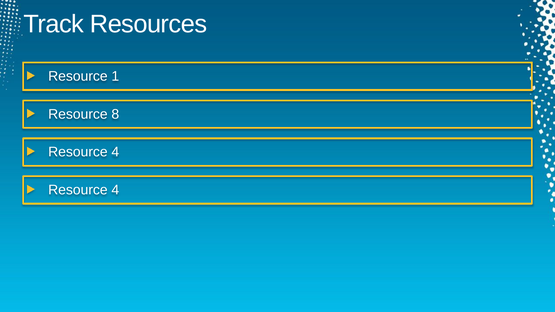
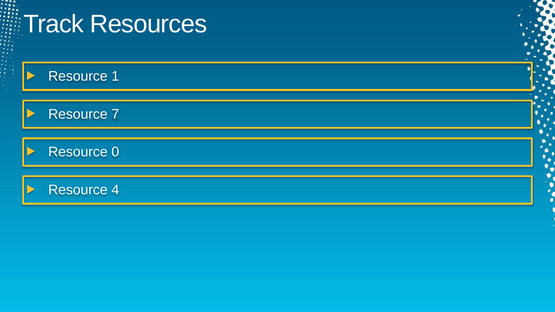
8: 8 -> 7 (115, 114)
4: 4 -> 0 (115, 152)
